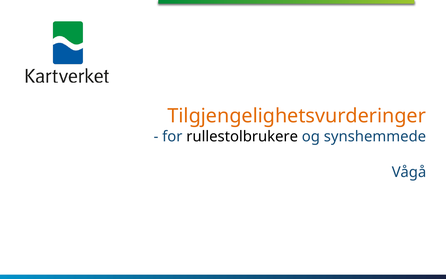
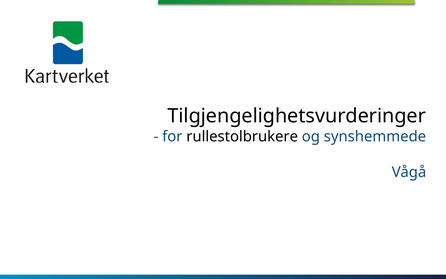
Tilgjengelighetsvurderinger colour: orange -> black (297, 116)
